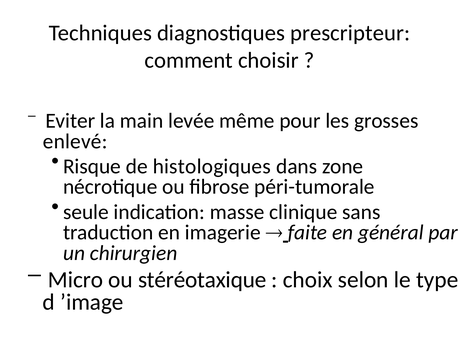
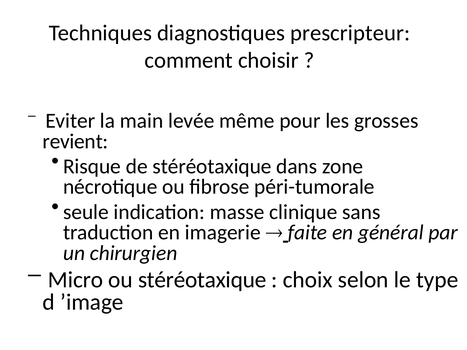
enlevé: enlevé -> revient (75, 141)
de histologiques: histologiques -> stéréotaxique (212, 167)
